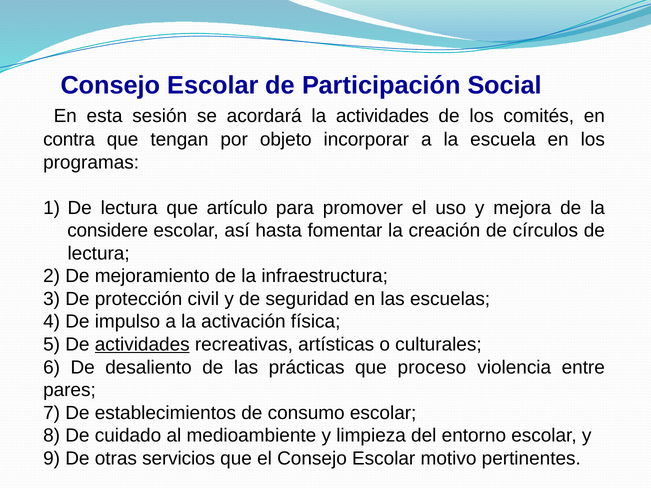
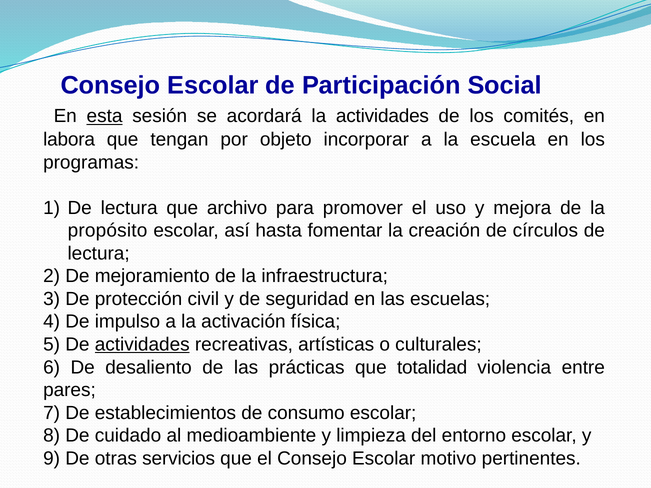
esta underline: none -> present (105, 116)
contra: contra -> labora (69, 140)
artículo: artículo -> archivo (237, 208)
considere: considere -> propósito (108, 231)
proceso: proceso -> totalidad (432, 367)
